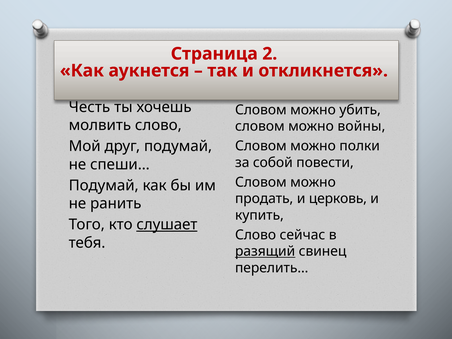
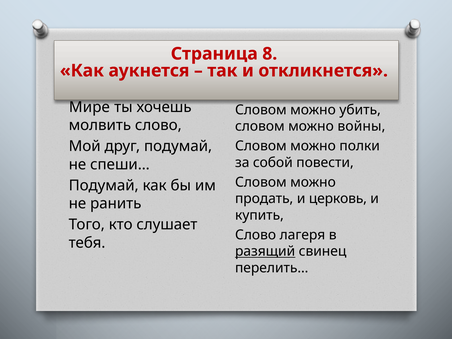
2: 2 -> 8 (270, 54)
Честь: Честь -> Мире (89, 107)
слушает underline: present -> none (167, 225)
сейчас: сейчас -> лагеря (302, 235)
